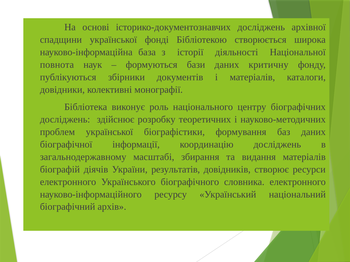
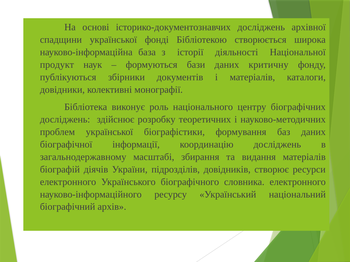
повнота: повнота -> продукт (57, 65)
результатів: результатів -> підрозділів (176, 170)
